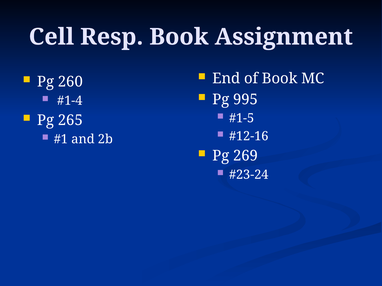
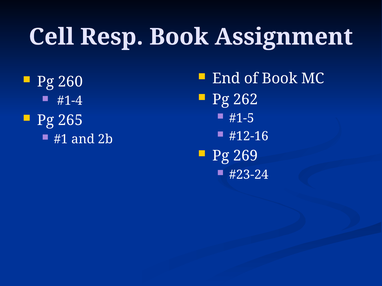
995: 995 -> 262 (246, 100)
